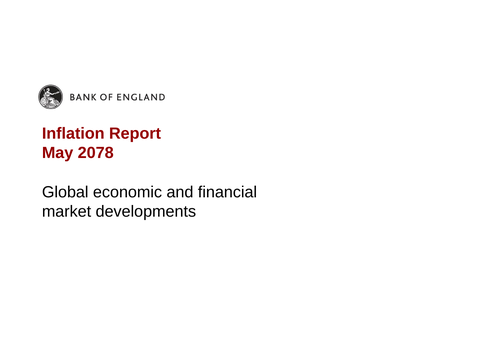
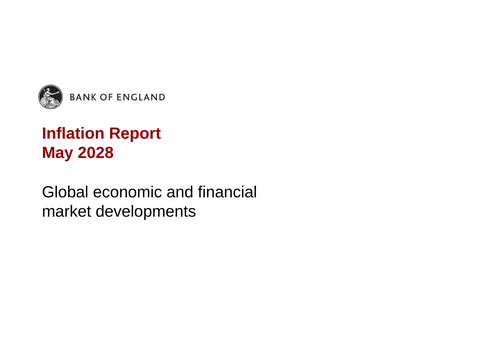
2078: 2078 -> 2028 (96, 153)
